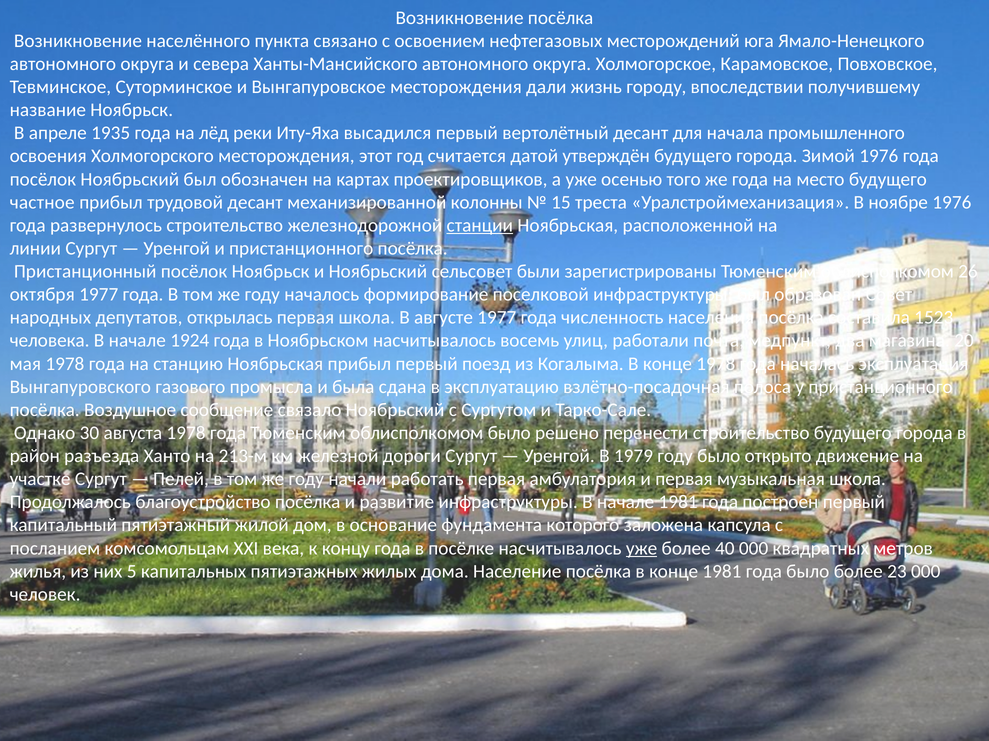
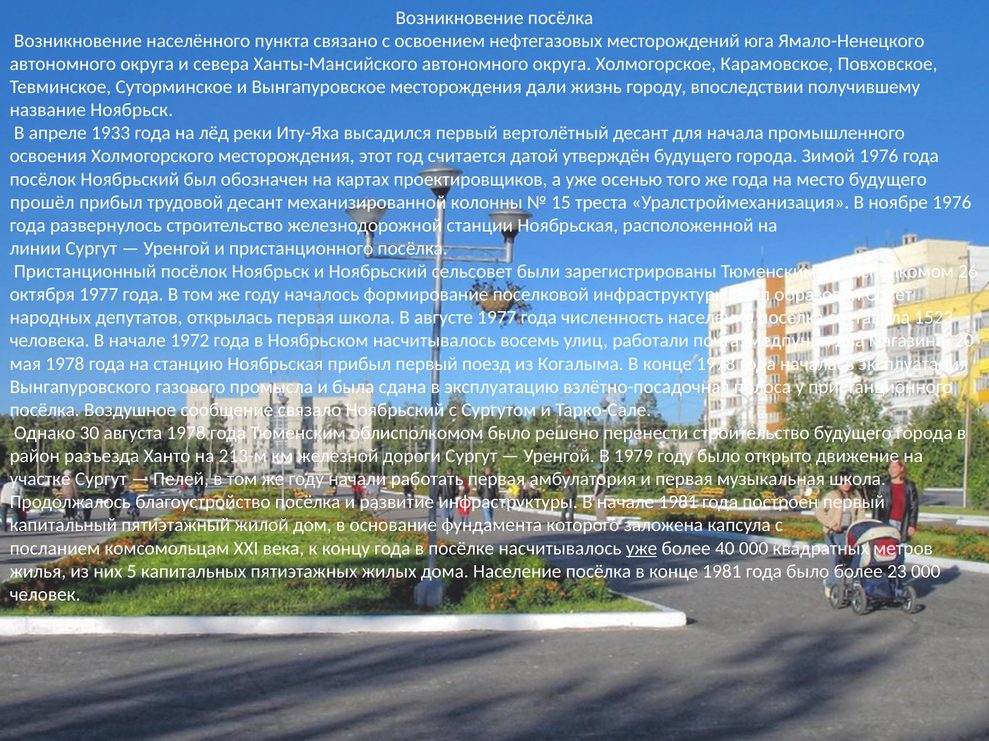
1935: 1935 -> 1933 (111, 133)
частное: частное -> прошёл (42, 202)
станции underline: present -> none (480, 226)
1924: 1924 -> 1972 (190, 341)
